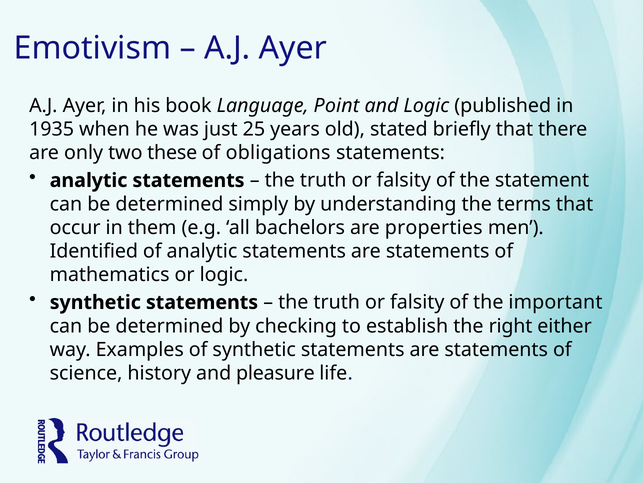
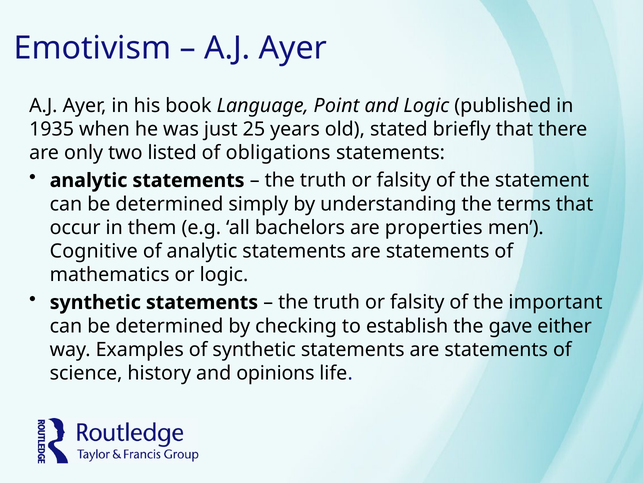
these: these -> listed (172, 153)
Identified: Identified -> Cognitive (94, 251)
right: right -> gave (511, 326)
pleasure: pleasure -> opinions (275, 373)
